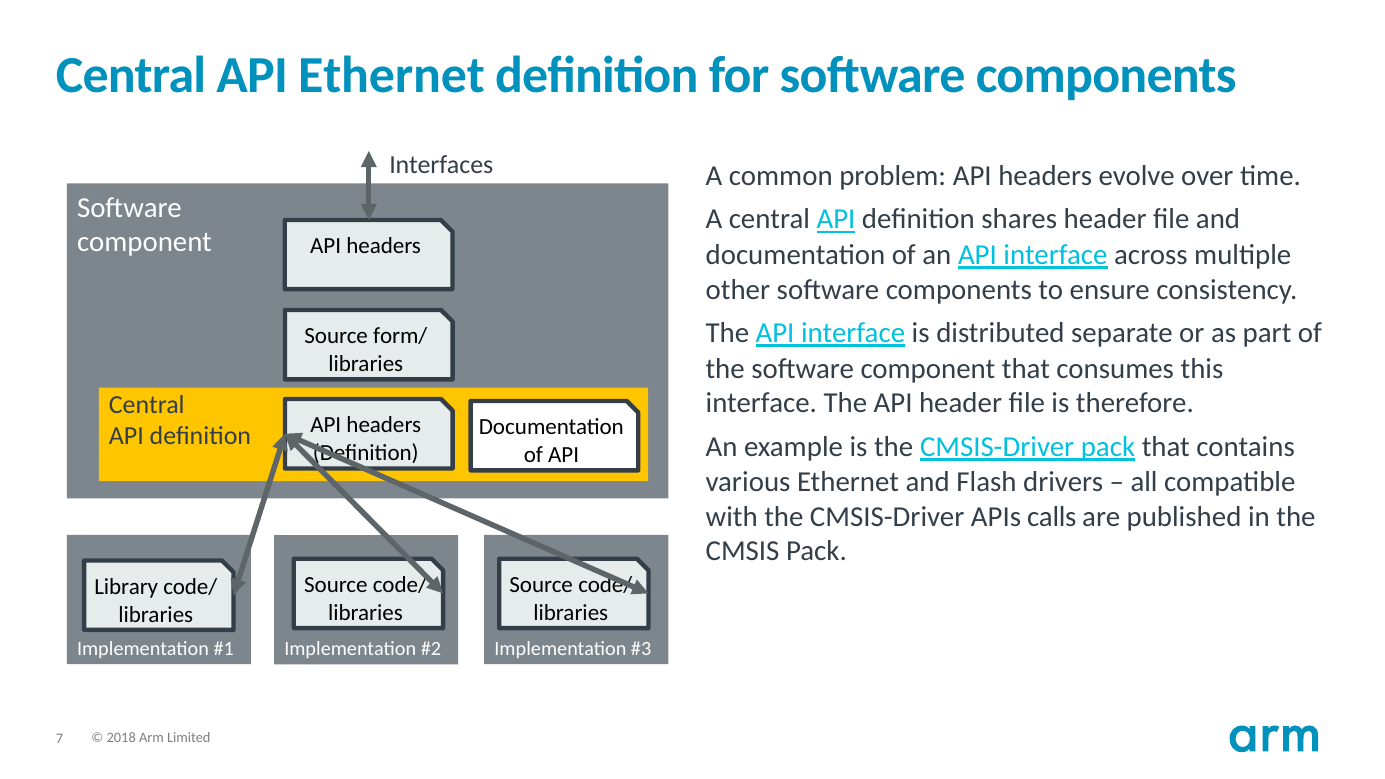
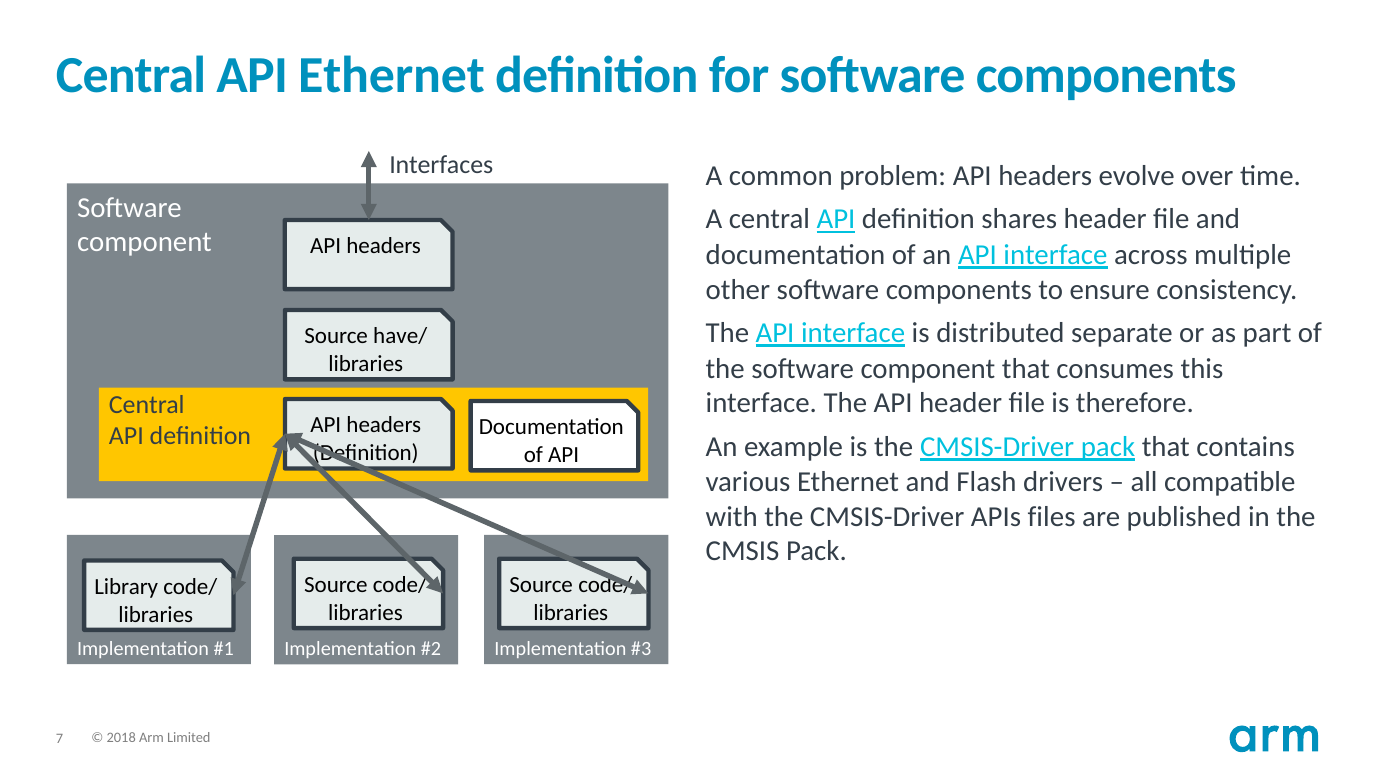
form/: form/ -> have/ (400, 336)
calls: calls -> files (1052, 517)
